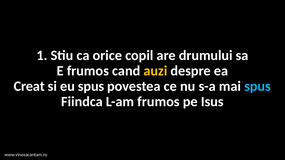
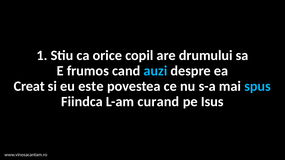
auzi colour: yellow -> light blue (155, 71)
eu spus: spus -> este (91, 86)
L-am frumos: frumos -> curand (158, 102)
